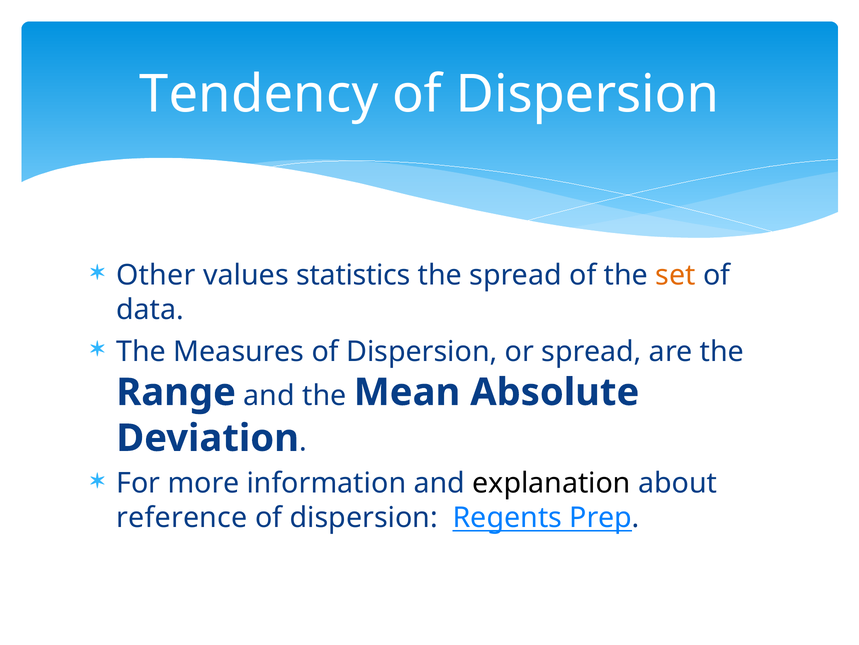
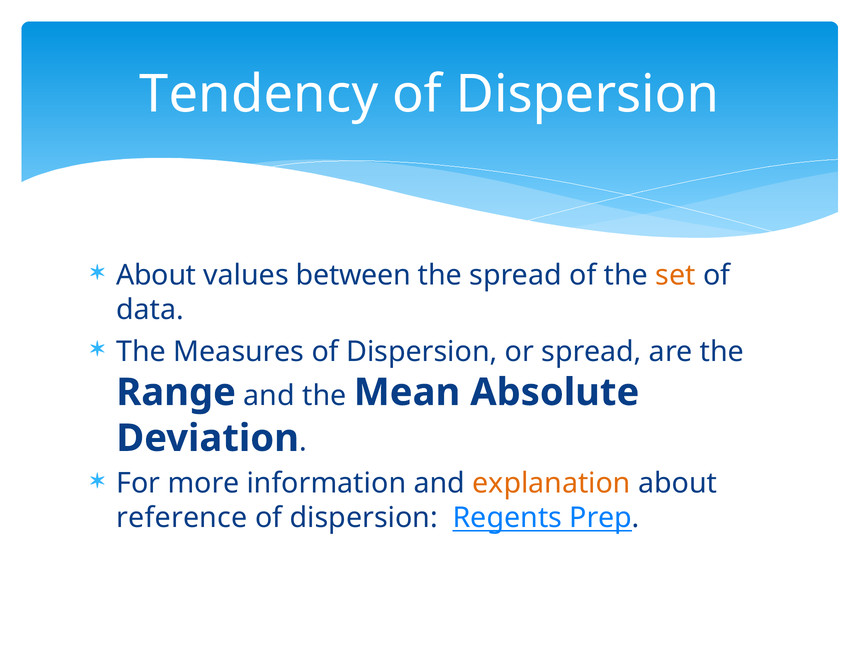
Other: Other -> About (156, 275)
statistics: statistics -> between (353, 275)
explanation colour: black -> orange (552, 483)
